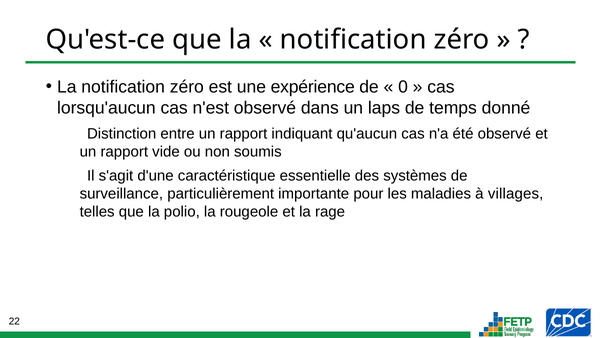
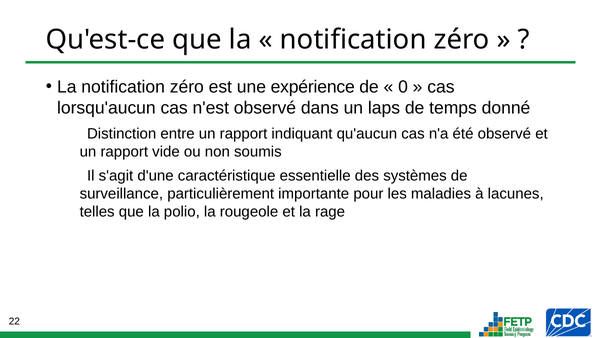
villages: villages -> lacunes (516, 194)
